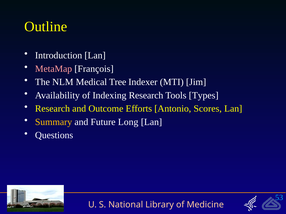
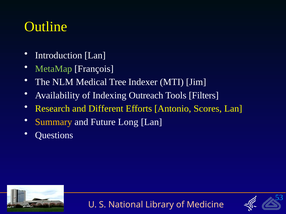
MetaMap colour: pink -> light green (54, 69)
Indexing Research: Research -> Outreach (146, 96)
Types: Types -> Filters (204, 96)
Outcome: Outcome -> Different (106, 109)
